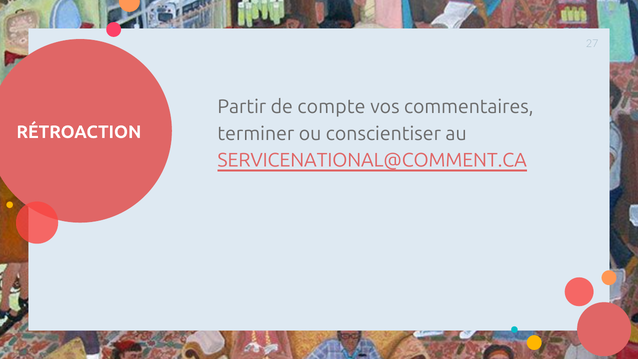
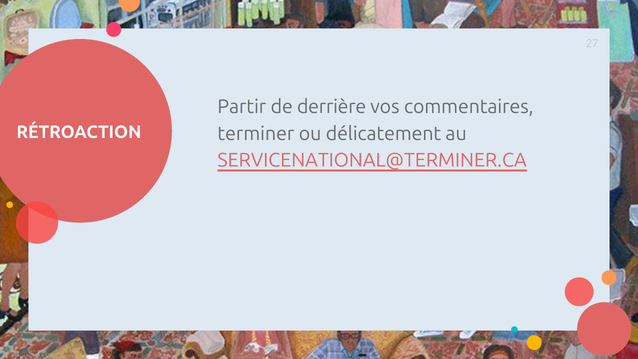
compte: compte -> derrière (332, 107)
conscientiser: conscientiser -> délicatement (383, 134)
SERVICENATIONAL@COMMENT.CA: SERVICENATIONAL@COMMENT.CA -> SERVICENATIONAL@TERMINER.CA (372, 160)
